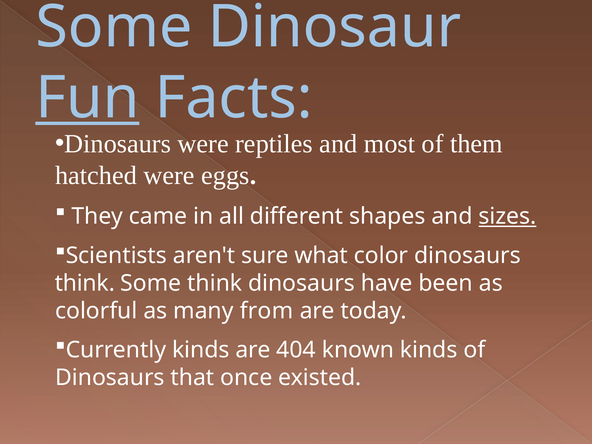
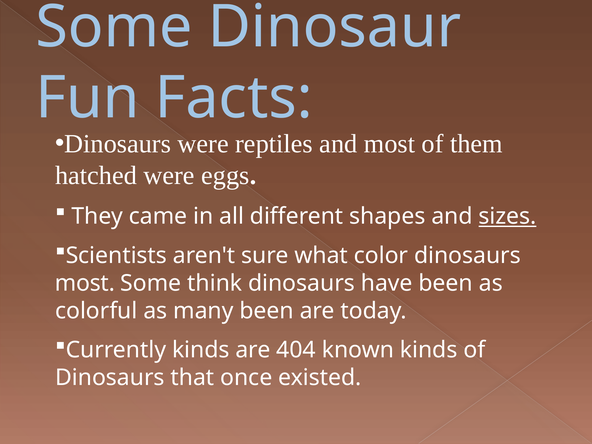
Fun underline: present -> none (87, 98)
think: think -> most (85, 283)
many from: from -> been (267, 311)
